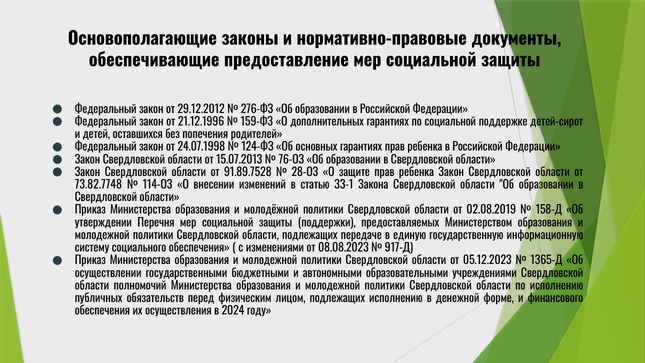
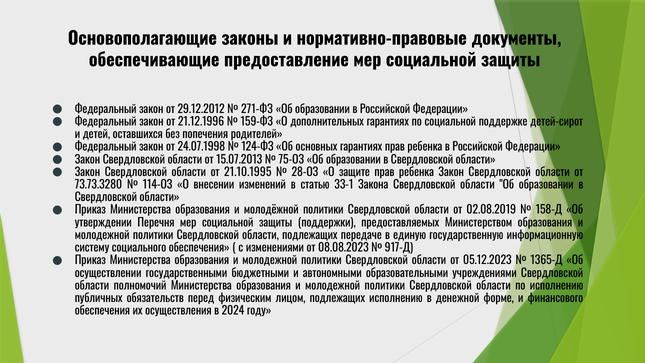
276-ФЗ: 276-ФЗ -> 271-ФЗ (257, 109)
76-ОЗ: 76-ОЗ -> 75-ОЗ (291, 160)
91.89.7528: 91.89.7528 -> 21.10.1995 (248, 172)
73.82.7748: 73.82.7748 -> 73.73.3280 (98, 185)
